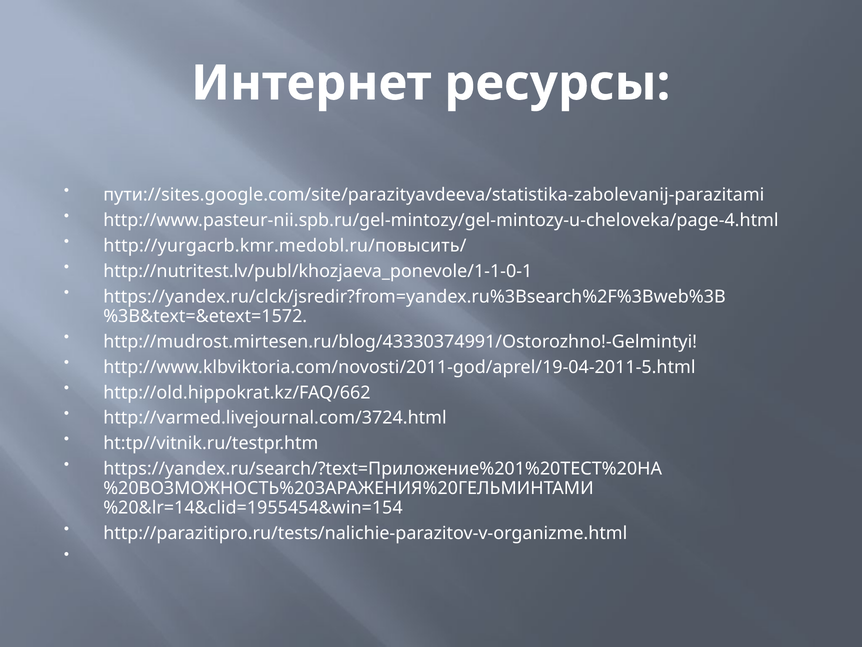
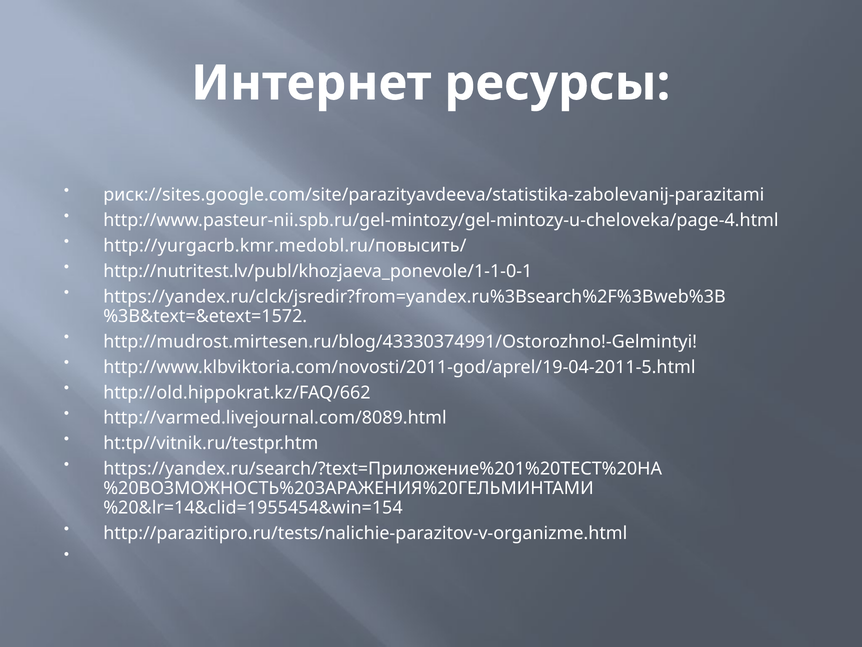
пути://sites.google.com/site/parazityavdeeva/statistika-zabolevanij-parazitami: пути://sites.google.com/site/parazityavdeeva/statistika-zabolevanij-parazitami -> риск://sites.google.com/site/parazityavdeeva/statistika-zabolevanij-parazitami (434, 195)
http://varmed.livejournal.com/3724.html: http://varmed.livejournal.com/3724.html -> http://varmed.livejournal.com/8089.html (275, 418)
